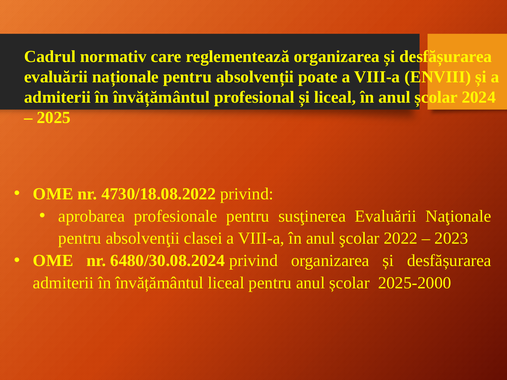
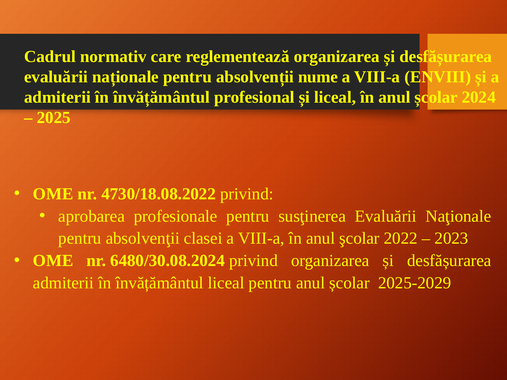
poate: poate -> nume (318, 77)
2025-2000: 2025-2000 -> 2025-2029 (415, 283)
